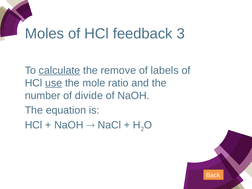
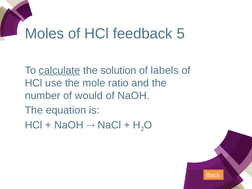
3: 3 -> 5 (181, 34)
remove: remove -> solution (118, 70)
use underline: present -> none (54, 83)
divide: divide -> would (89, 96)
